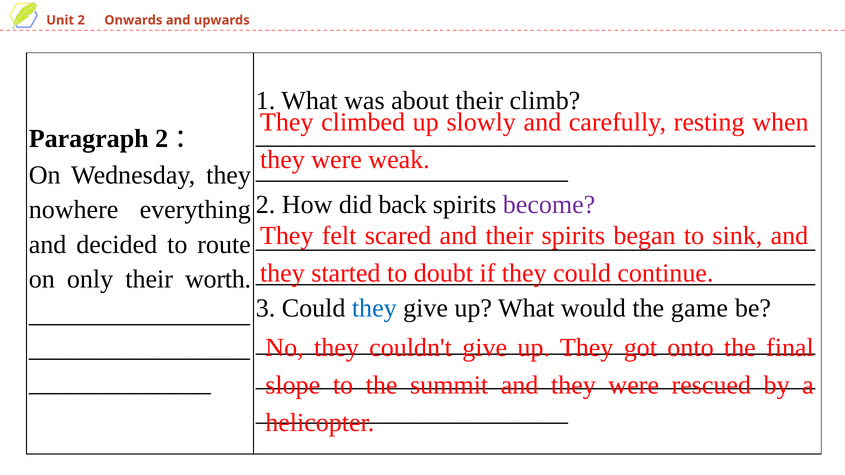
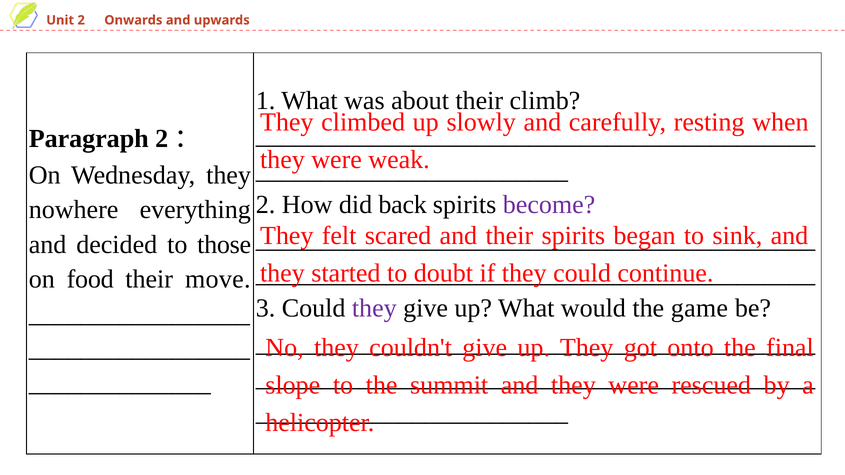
route: route -> those (224, 245)
only: only -> food (90, 279)
worth: worth -> move (218, 279)
they colour: blue -> purple (374, 308)
